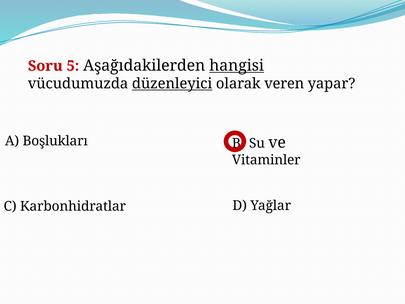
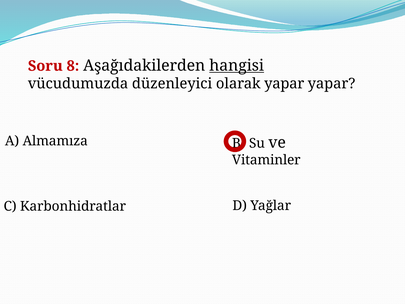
5: 5 -> 8 (73, 66)
düzenleyici underline: present -> none (172, 84)
olarak veren: veren -> yapar (284, 84)
Boşlukları: Boşlukları -> Almamıza (55, 141)
